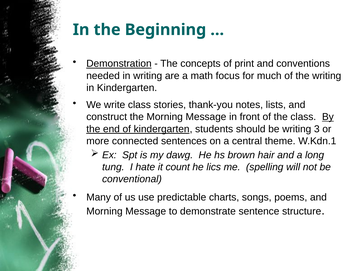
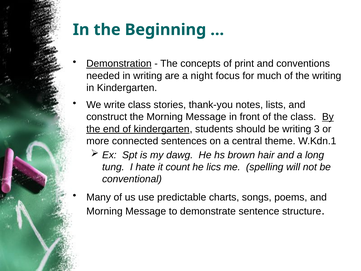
math: math -> night (202, 76)
